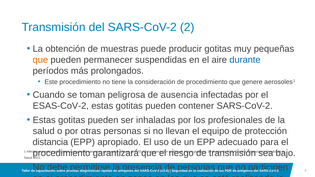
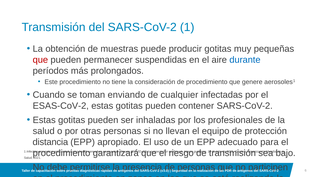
Transmisión del SARS-CoV-2 2: 2 -> 1 (187, 27)
que colour: orange -> red (40, 60)
peligrosa: peligrosa -> enviando (126, 95)
ausencia: ausencia -> cualquier (179, 95)
